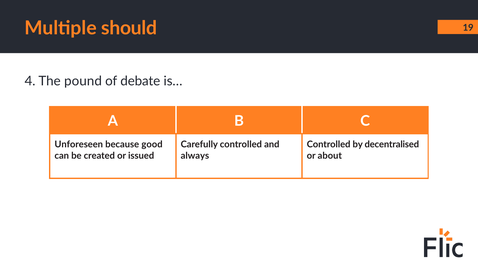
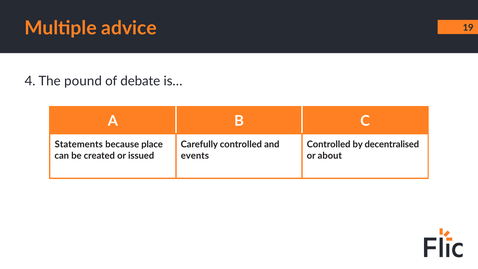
should: should -> advice (129, 28)
Unforeseen: Unforeseen -> Statements (79, 144)
good: good -> place (152, 144)
always: always -> events (195, 156)
